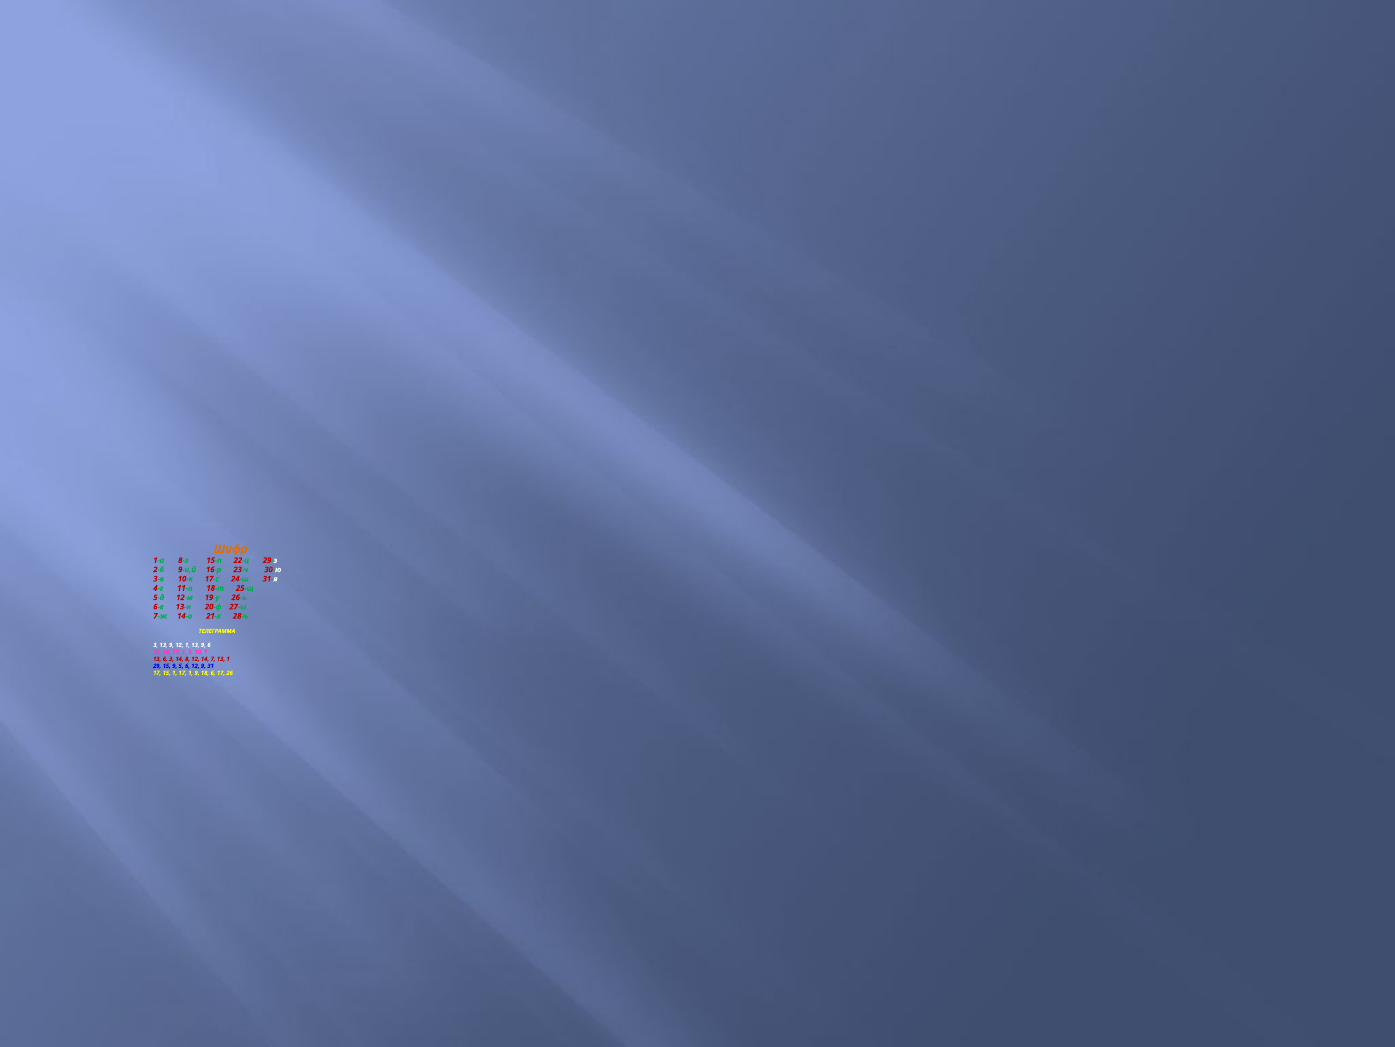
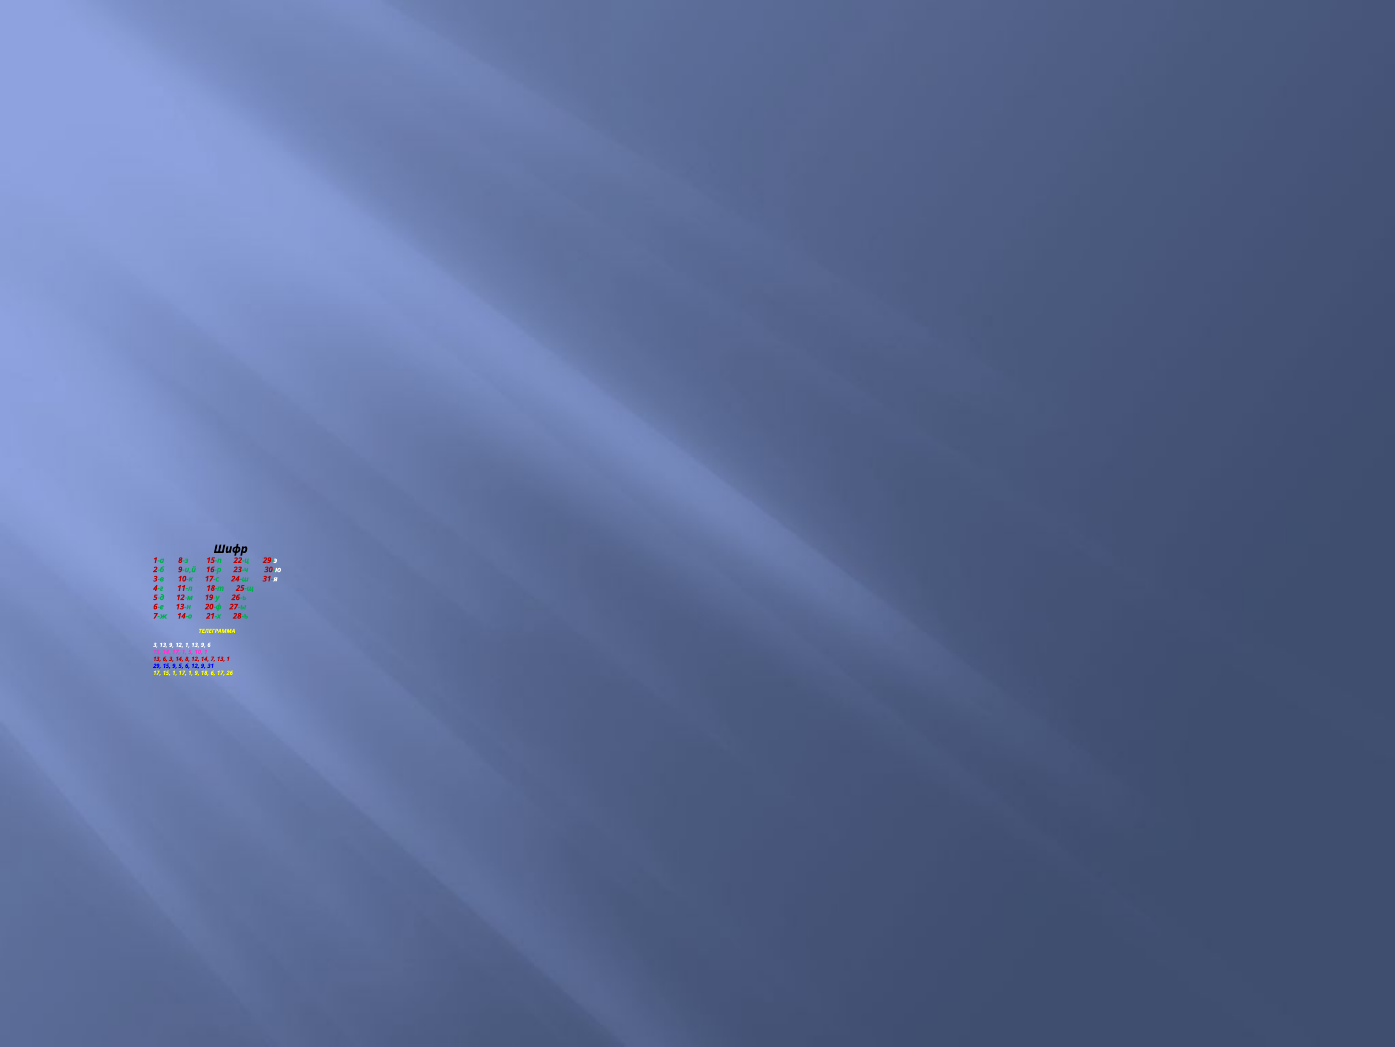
Шифр colour: orange -> black (231, 549)
